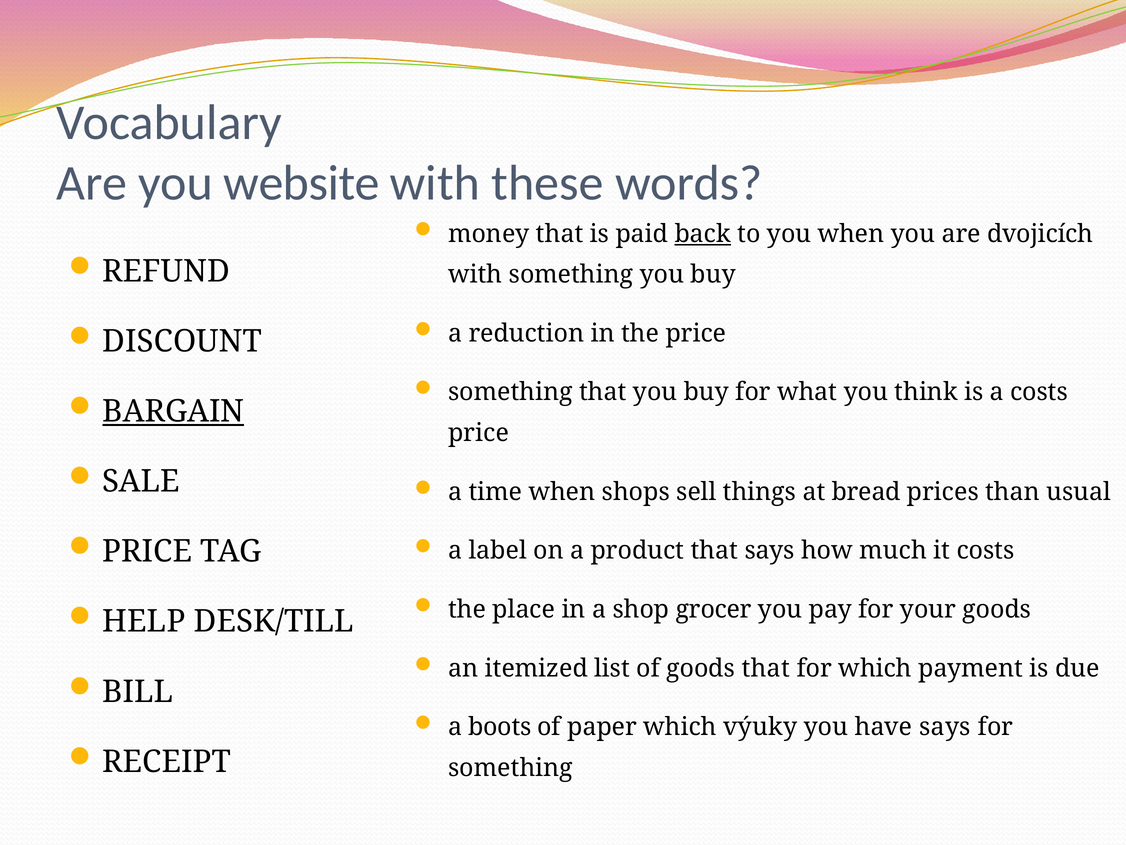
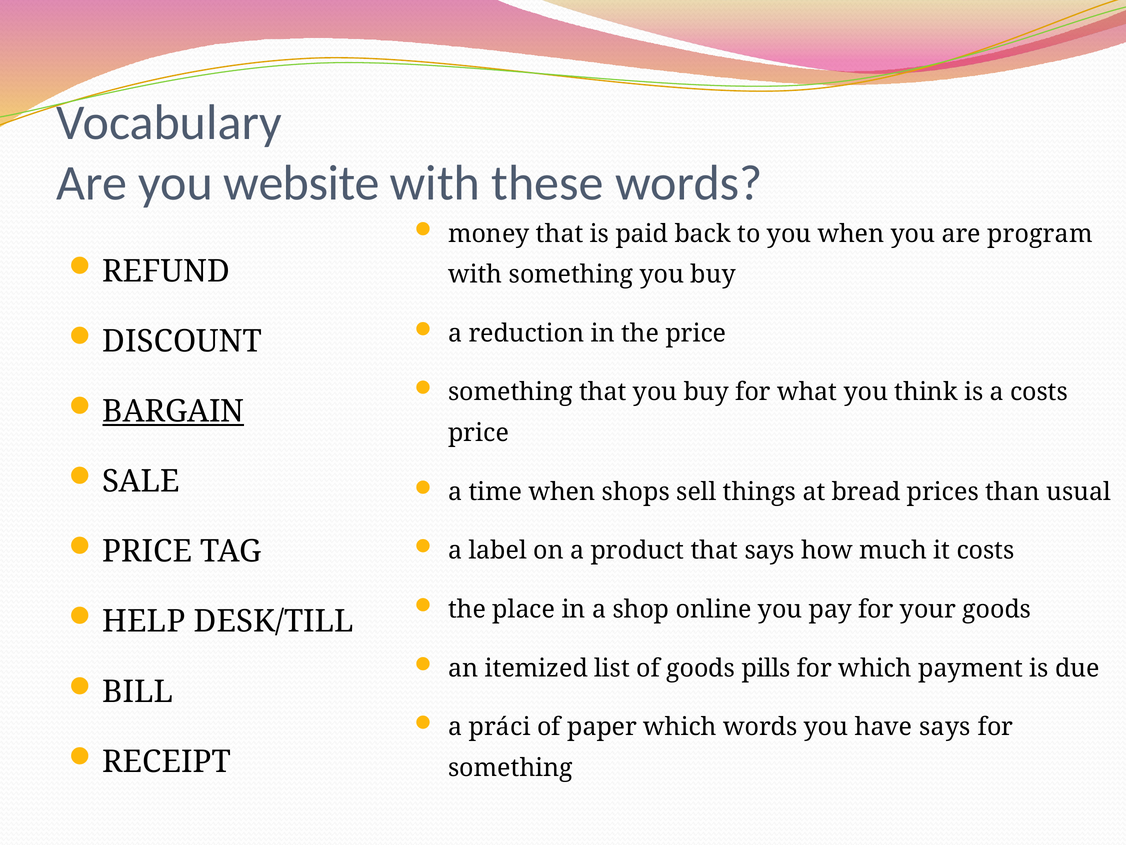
back underline: present -> none (703, 234)
dvojicích: dvojicích -> program (1040, 234)
grocer: grocer -> online (714, 609)
goods that: that -> pills (766, 668)
boots: boots -> práci (500, 727)
which výuky: výuky -> words (760, 727)
